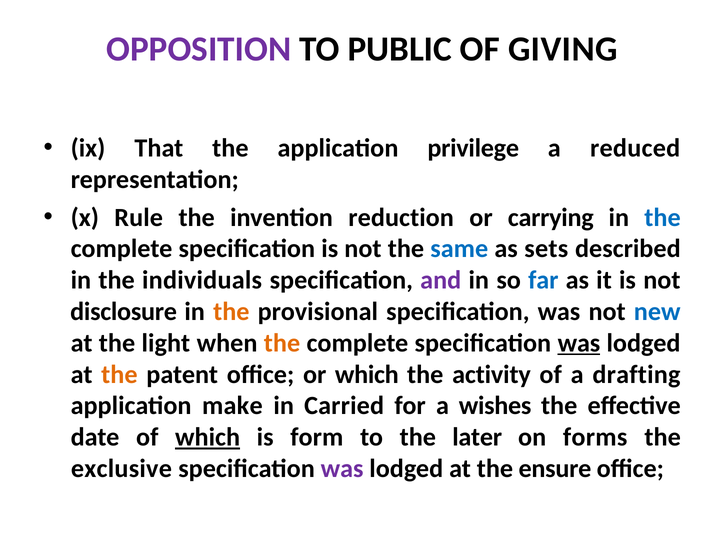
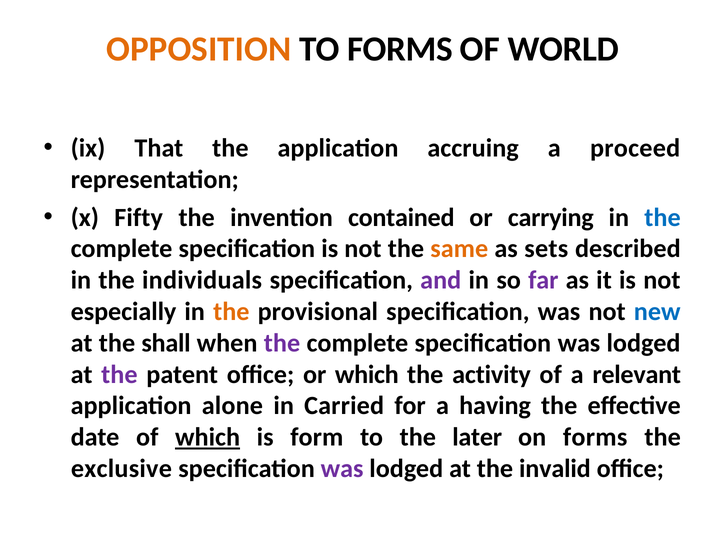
OPPOSITION colour: purple -> orange (199, 49)
TO PUBLIC: PUBLIC -> FORMS (400, 49)
GIVING: GIVING -> WORLD (563, 49)
privilege: privilege -> accruing (473, 148)
reduced: reduced -> proceed (635, 148)
Rule: Rule -> Fifty (139, 217)
reduction: reduction -> contained (401, 217)
same colour: blue -> orange (459, 249)
far colour: blue -> purple (543, 280)
disclosure: disclosure -> especially (124, 311)
light: light -> shall (166, 343)
the colour: orange -> purple (282, 343)
was underline: present -> none (579, 343)
the colour: orange -> purple (119, 374)
drafting: drafting -> relevant (637, 374)
make: make -> alone (232, 406)
wishes: wishes -> having (495, 406)
ensure: ensure -> invalid (555, 468)
